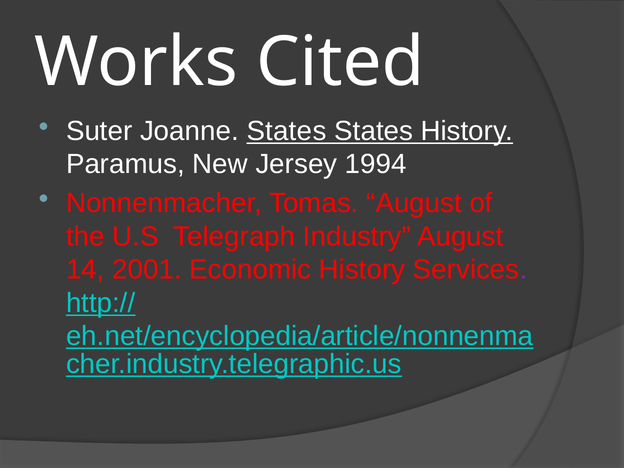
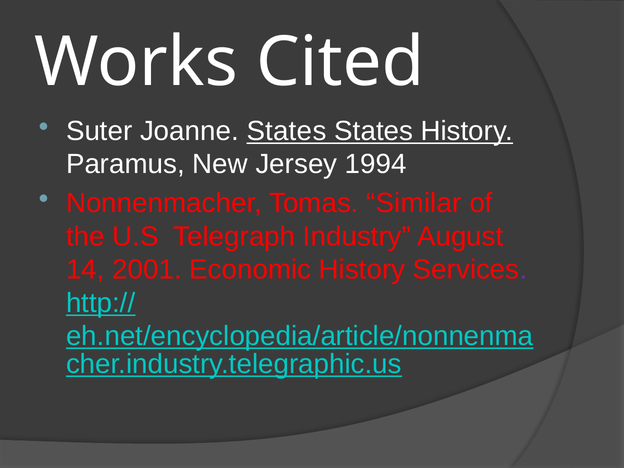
Tomas August: August -> Similar (414, 203)
